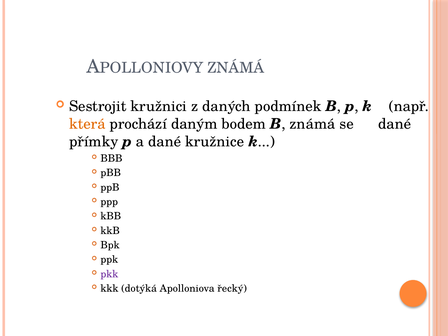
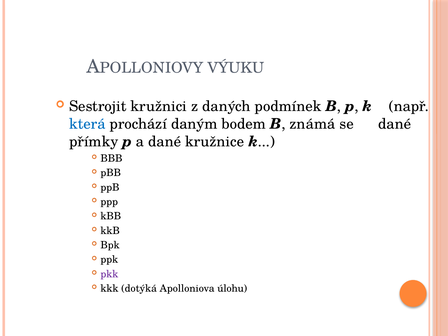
ZNÁMÁ: ZNÁMÁ -> VÝUKU (236, 68)
která colour: orange -> blue (87, 124)
řecký: řecký -> úlohu (232, 288)
